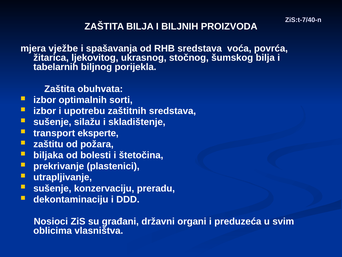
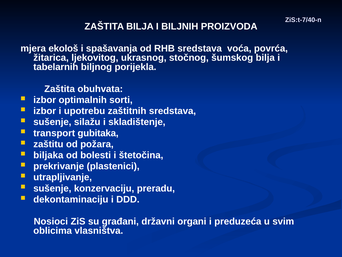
vježbe: vježbe -> ekološ (63, 48)
eksperte: eksperte -> gubitaka (98, 133)
